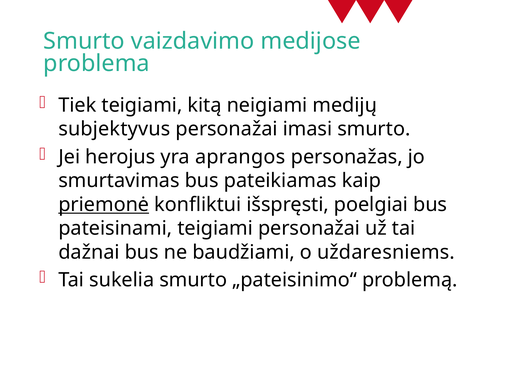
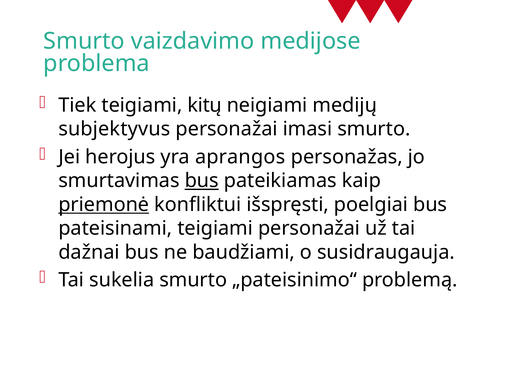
kitą: kitą -> kitų (205, 105)
bus underline: none -> present (202, 181)
uždaresniems: uždaresniems -> susidraugauja (386, 252)
